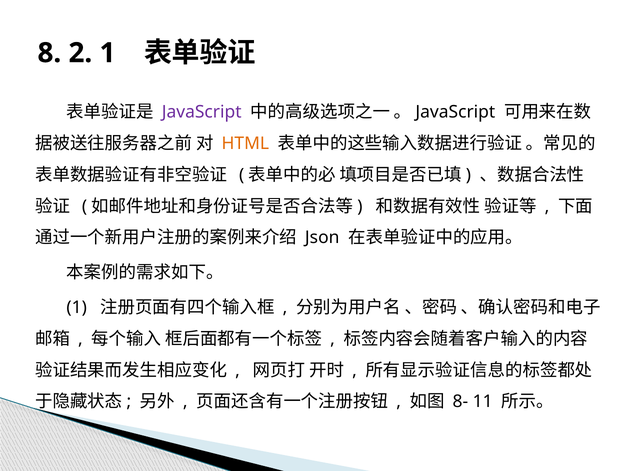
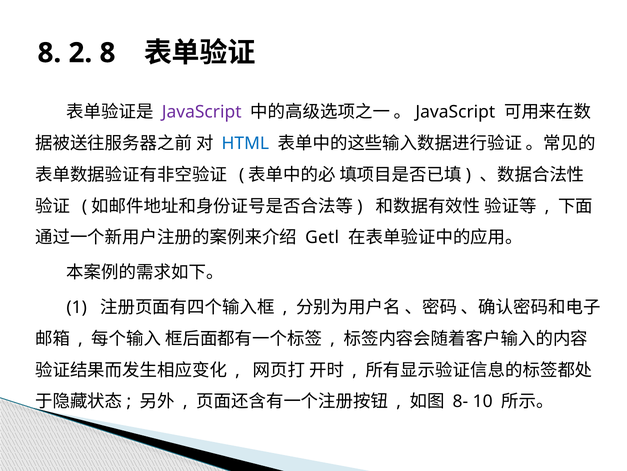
2 1: 1 -> 8 (108, 53)
HTML colour: orange -> blue (245, 143)
Json: Json -> Getl (322, 237)
11: 11 -> 10 (483, 401)
